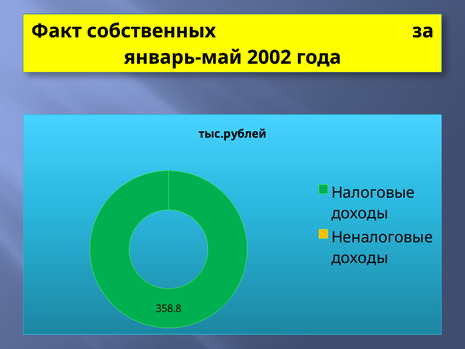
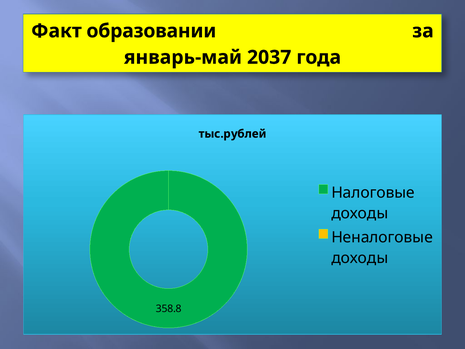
собственных: собственных -> образовании (151, 31)
2002: 2002 -> 2037 (269, 57)
